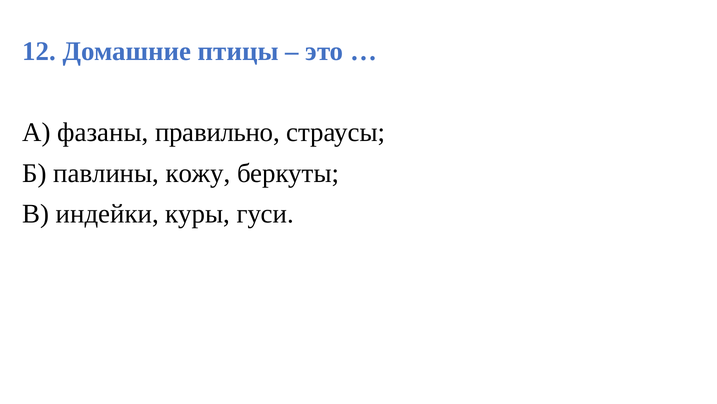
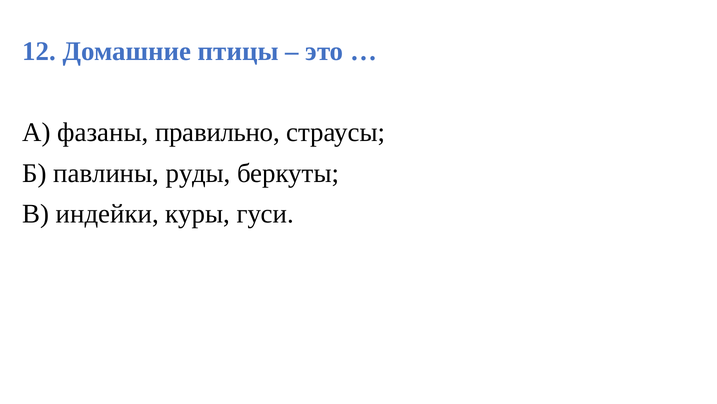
кожу: кожу -> руды (198, 173)
